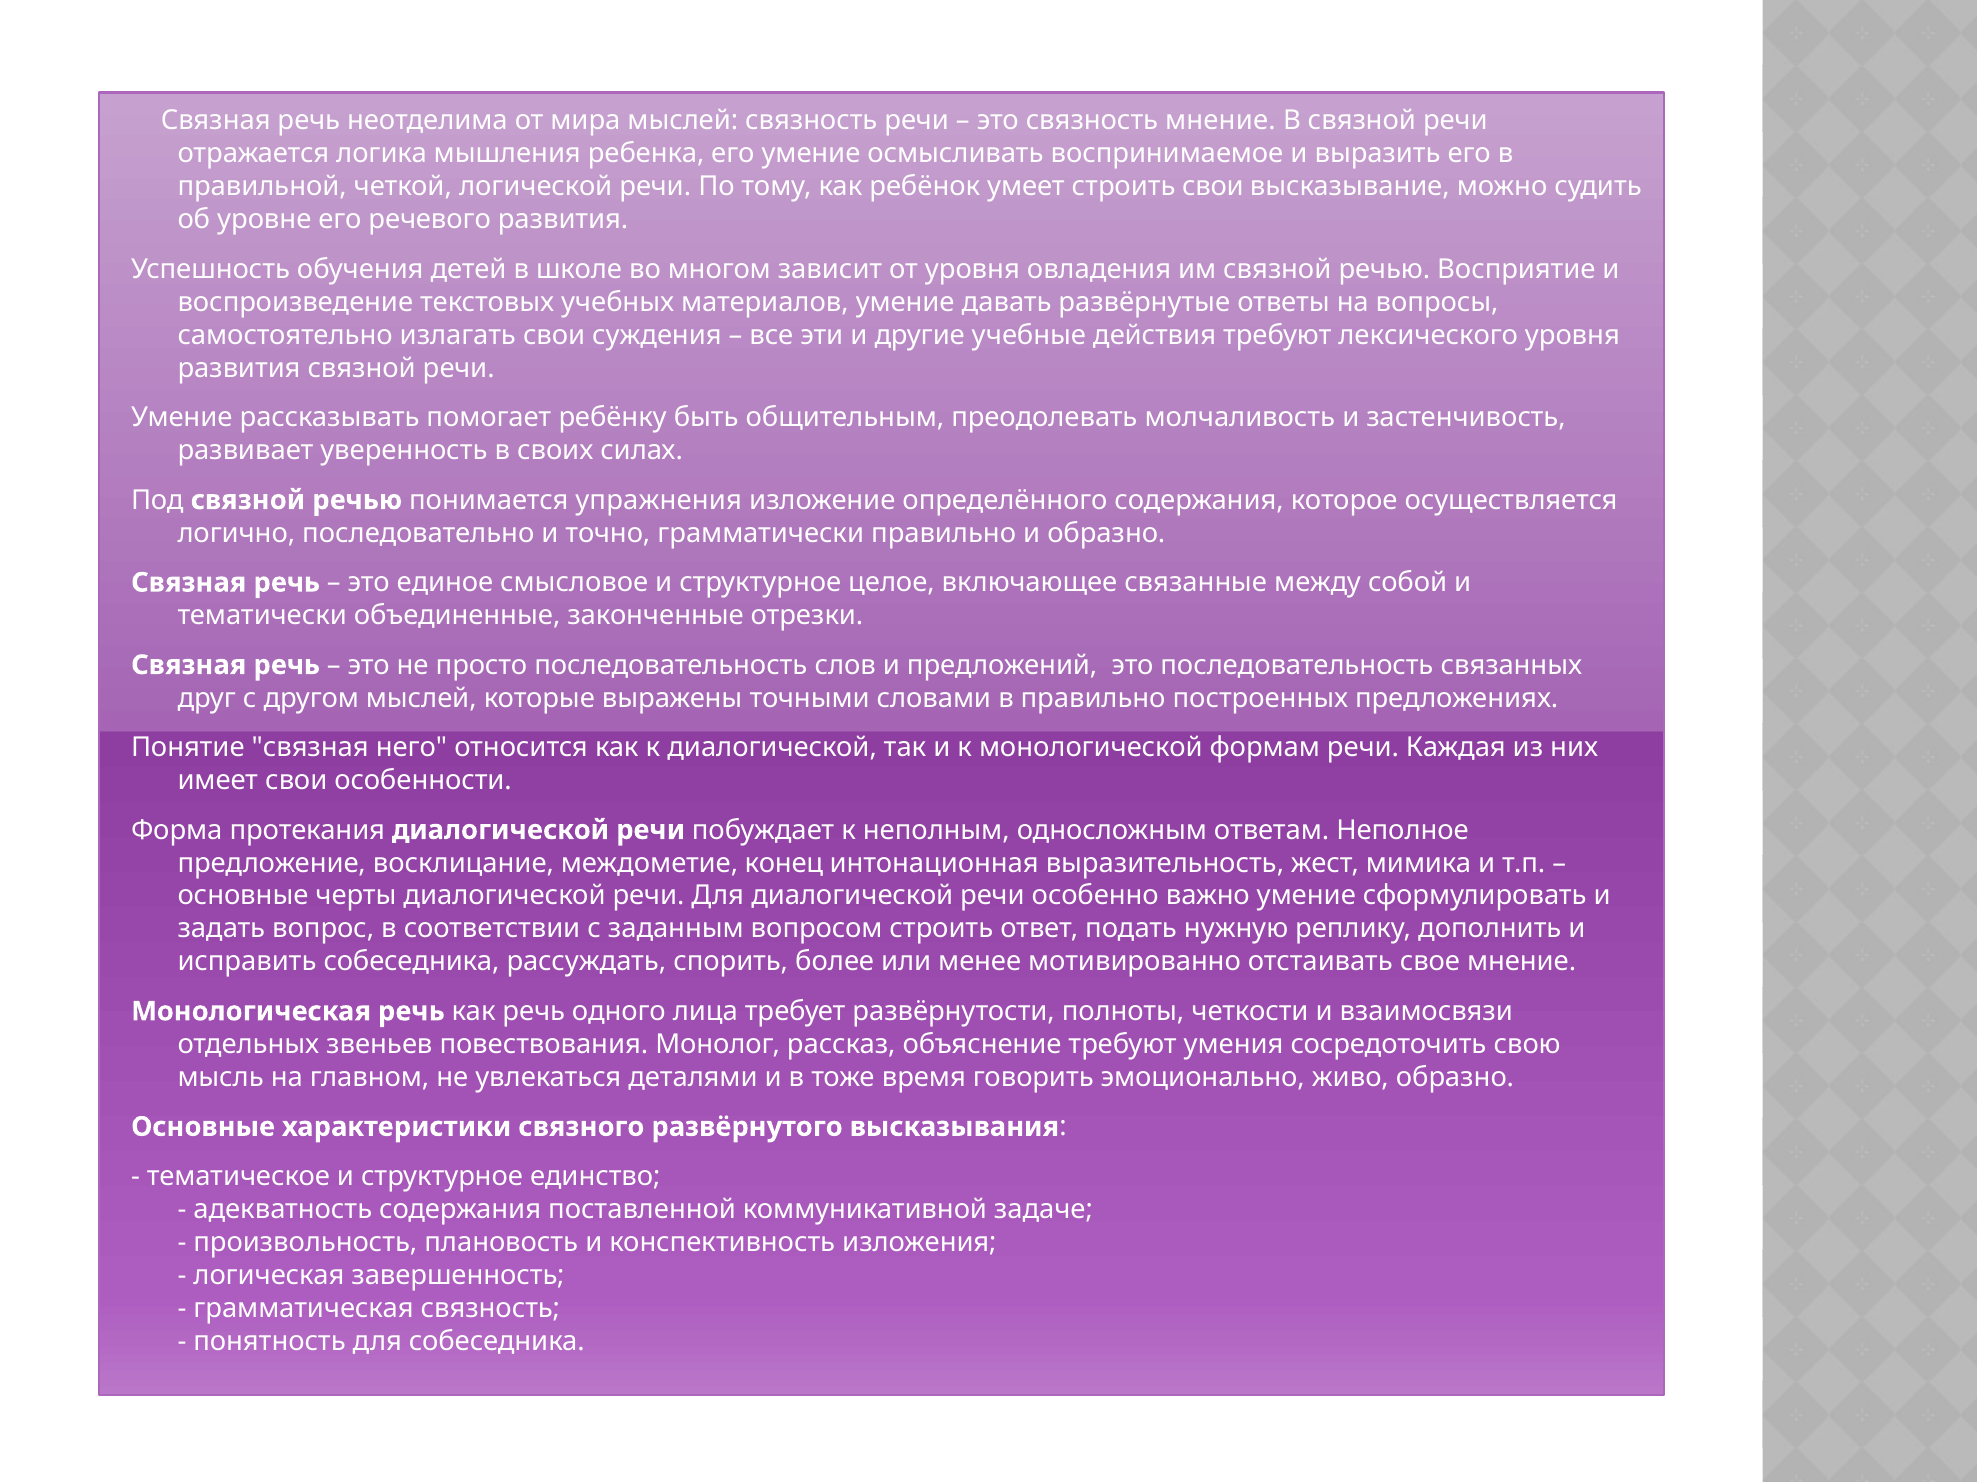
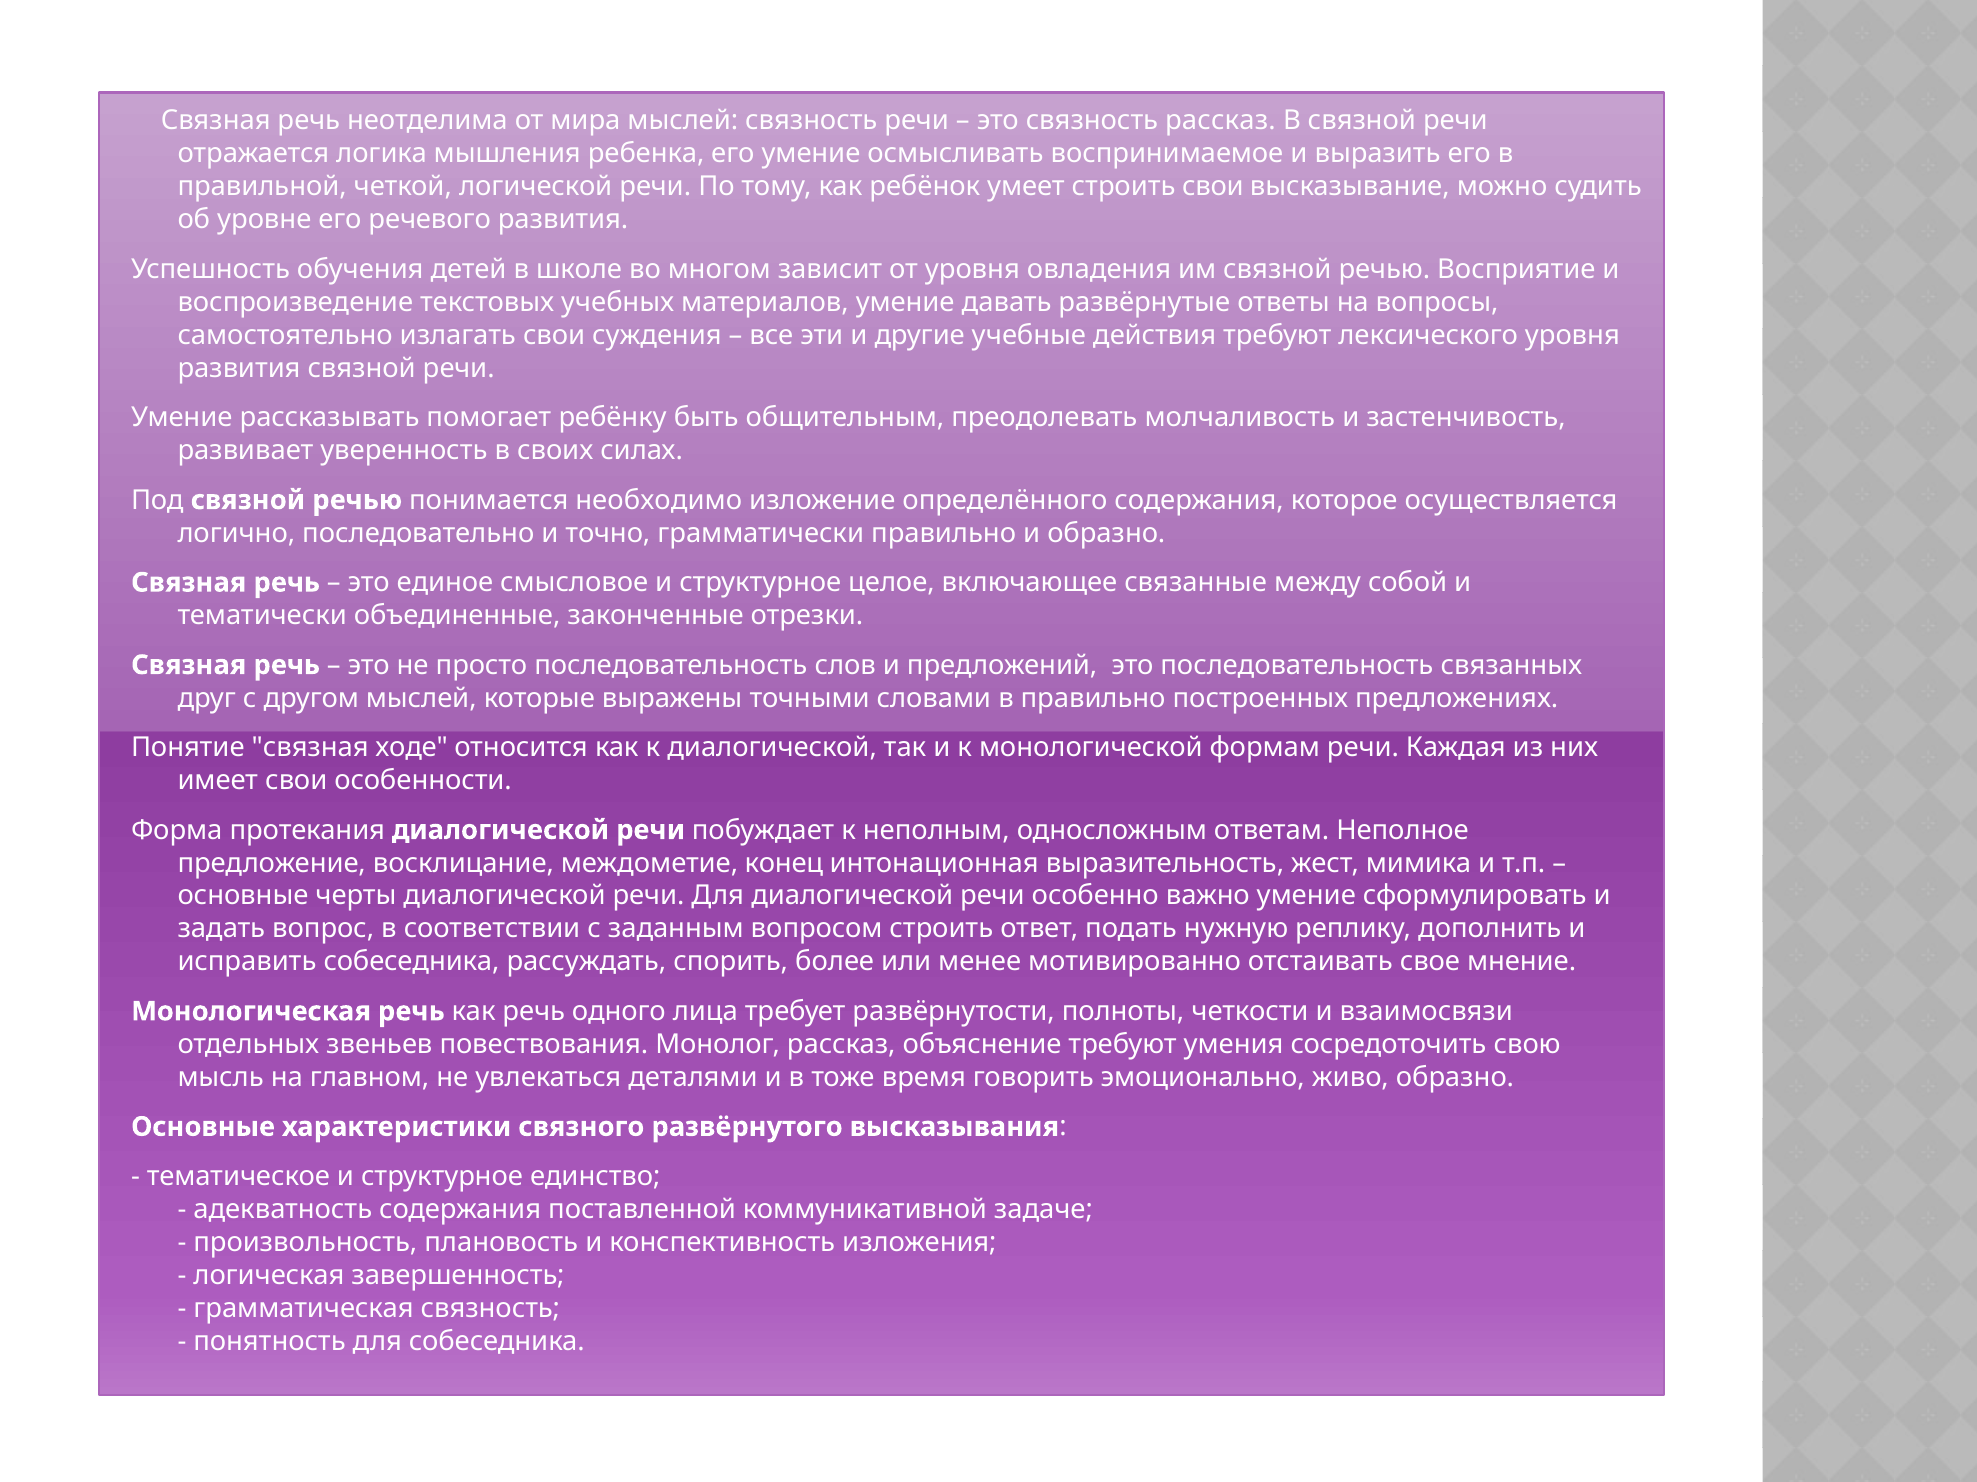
связность мнение: мнение -> рассказ (1220, 121)
упражнения: упражнения -> необходимо (659, 500)
него: него -> ходе (412, 748)
